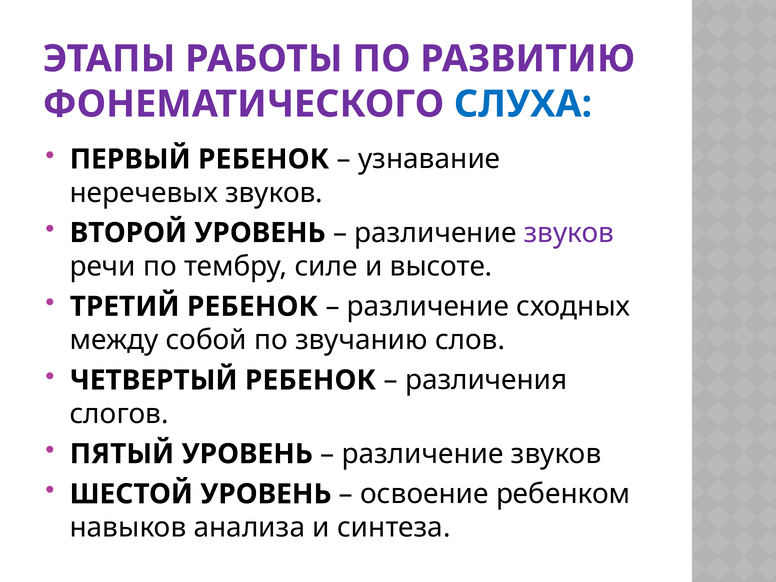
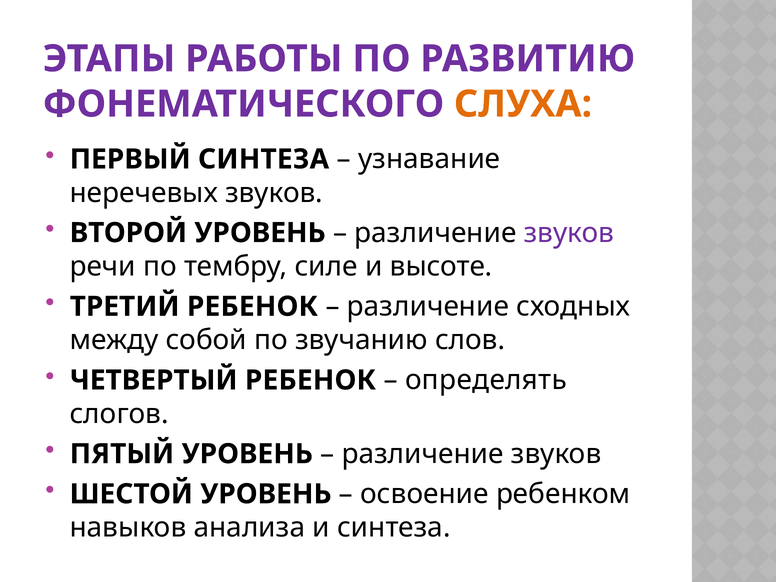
СЛУХА colour: blue -> orange (523, 104)
ПЕРВЫЙ РЕБЕНОК: РЕБЕНОК -> СИНТЕЗА (264, 159)
различения: различения -> определять (486, 380)
